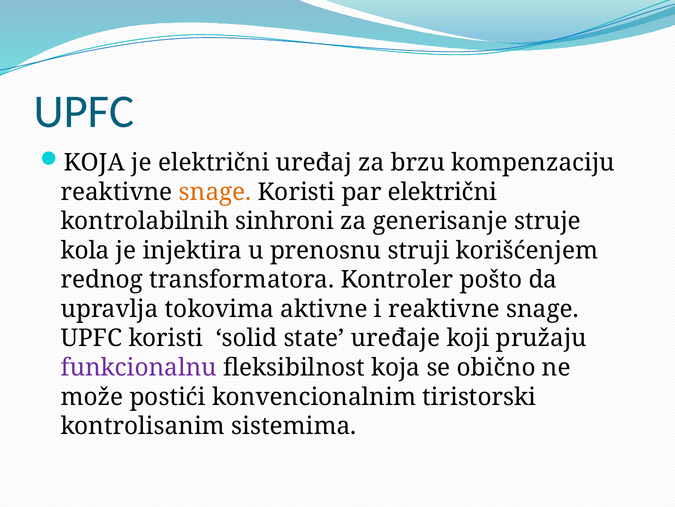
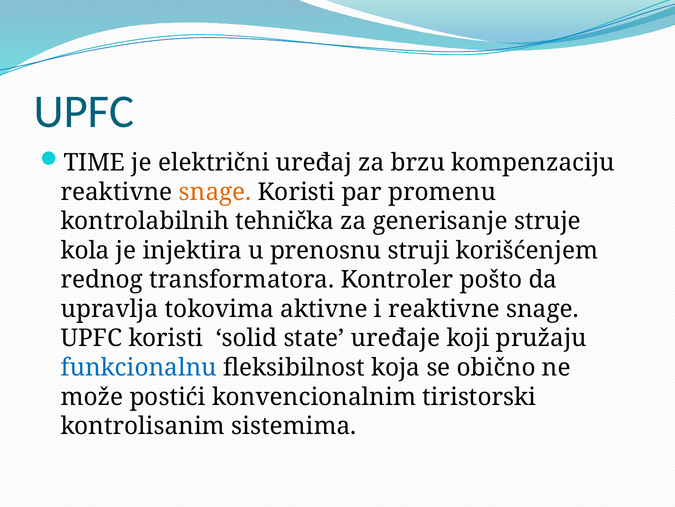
KOJA: KOJA -> TIME (94, 163)
par električni: električni -> promenu (442, 192)
sinhroni: sinhroni -> tehnička (285, 221)
funkcionalnu colour: purple -> blue (139, 367)
